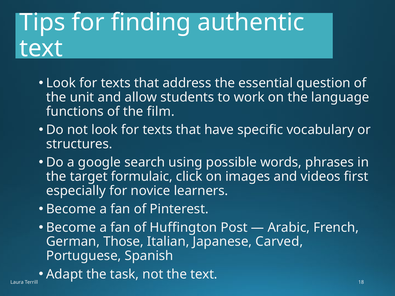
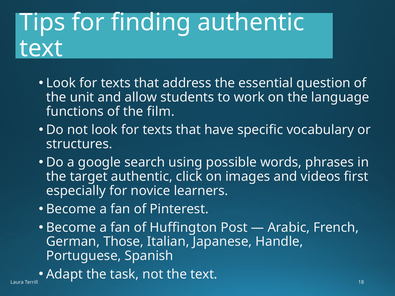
target formulaic: formulaic -> authentic (142, 177)
Carved: Carved -> Handle (279, 242)
